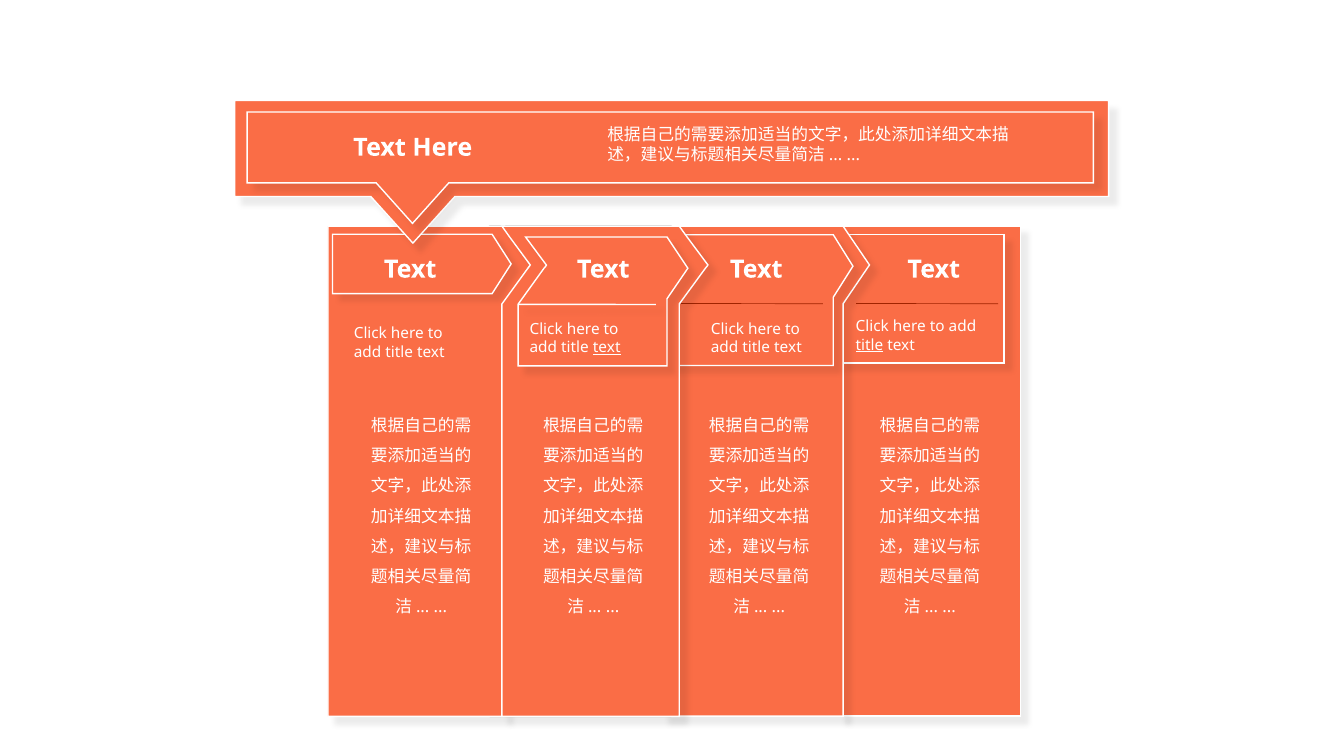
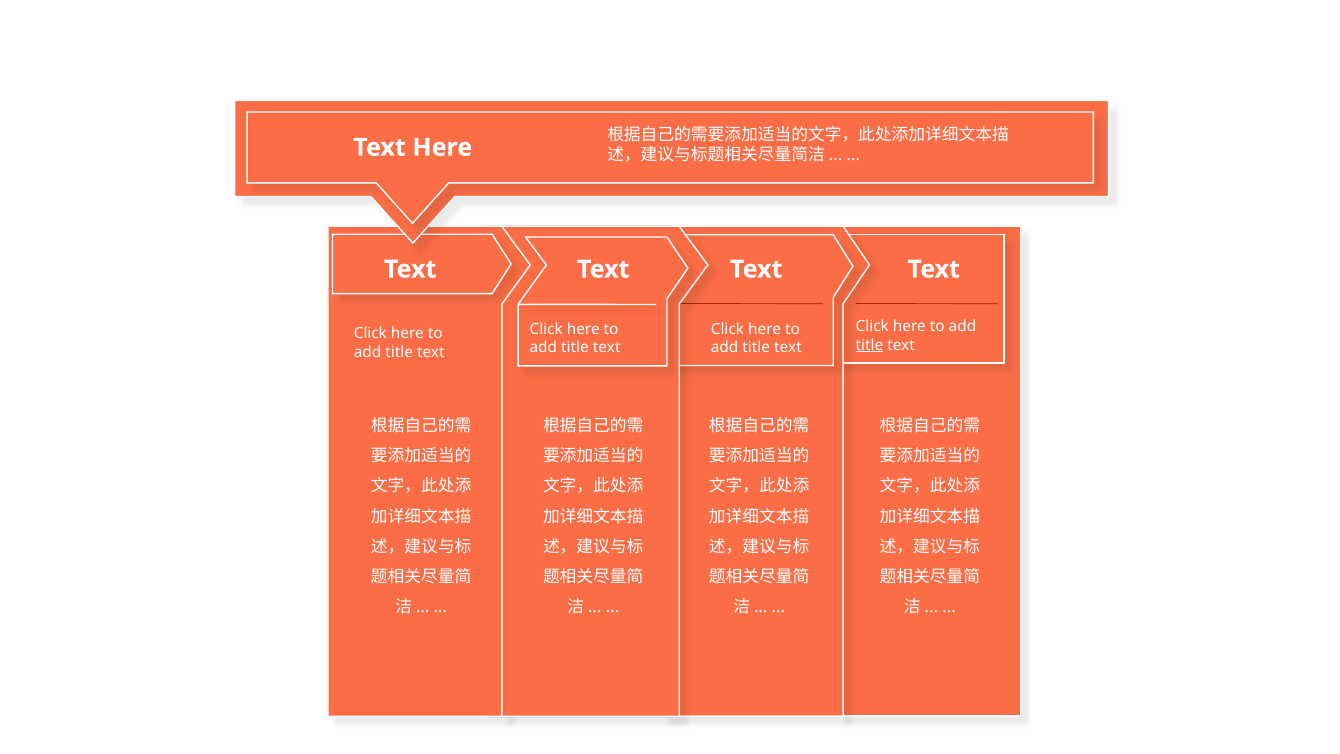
text underline: present -> none (607, 347)
